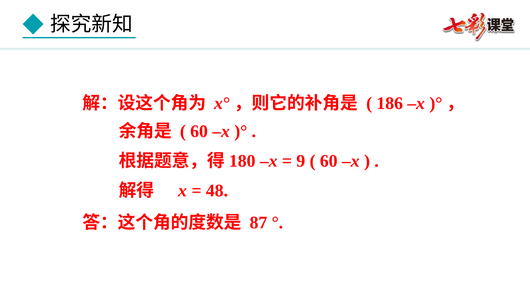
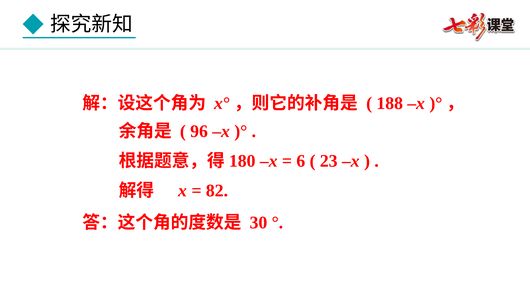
186: 186 -> 188 (390, 103)
60: 60 -> 96 (199, 131)
9: 9 -> 6 (301, 161)
60: 60 -> 23 (329, 161)
48: 48 -> 82 (217, 191)
87: 87 -> 30 (258, 223)
